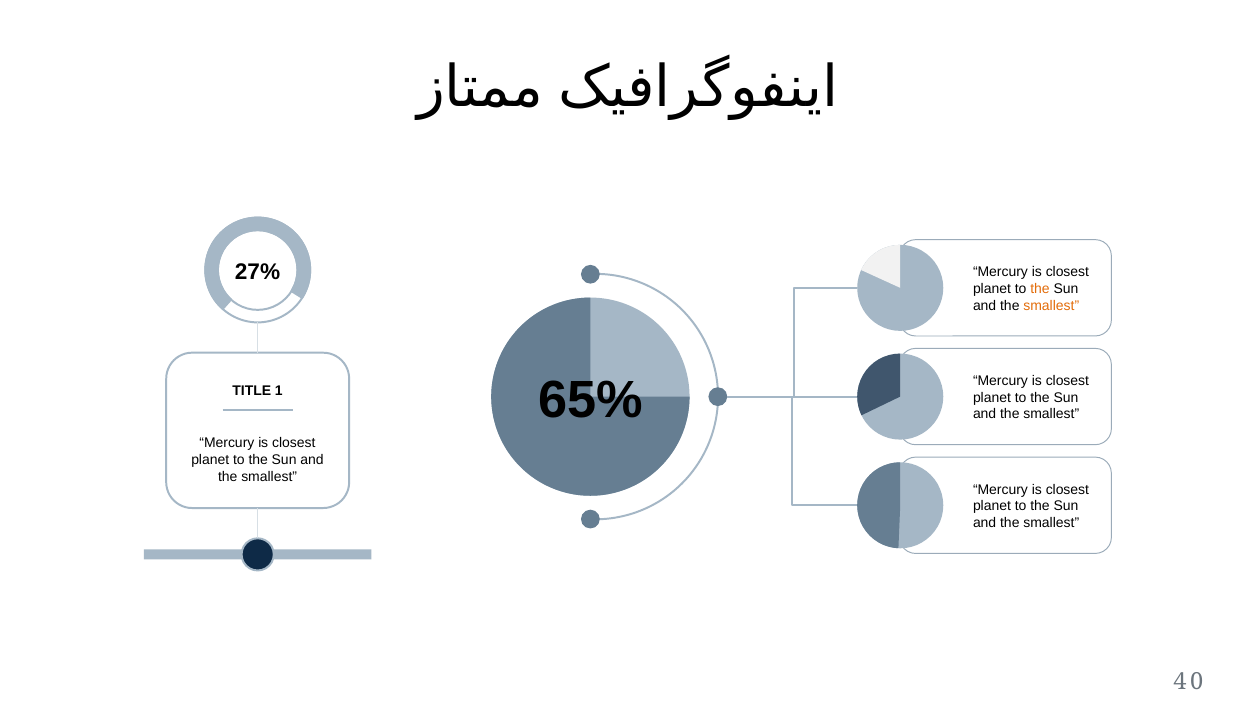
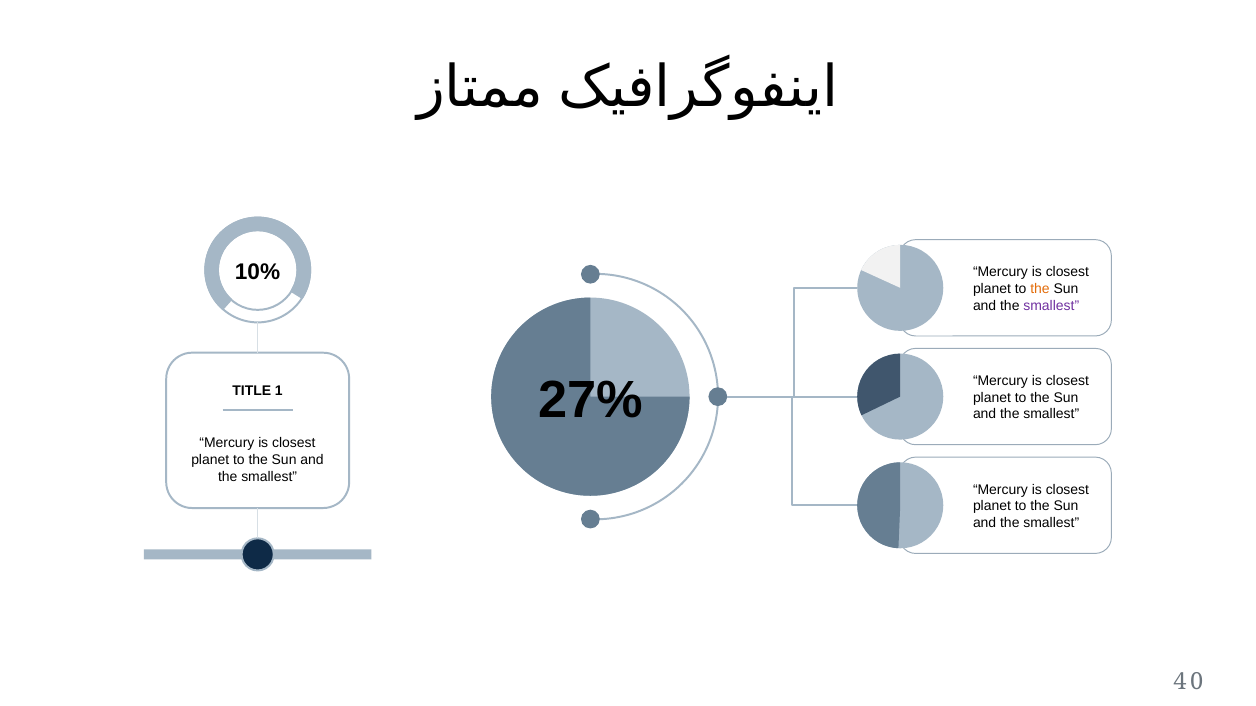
27%: 27% -> 10% (258, 272)
smallest colour: orange -> purple (1051, 306)
65%: 65% -> 27% (590, 401)
